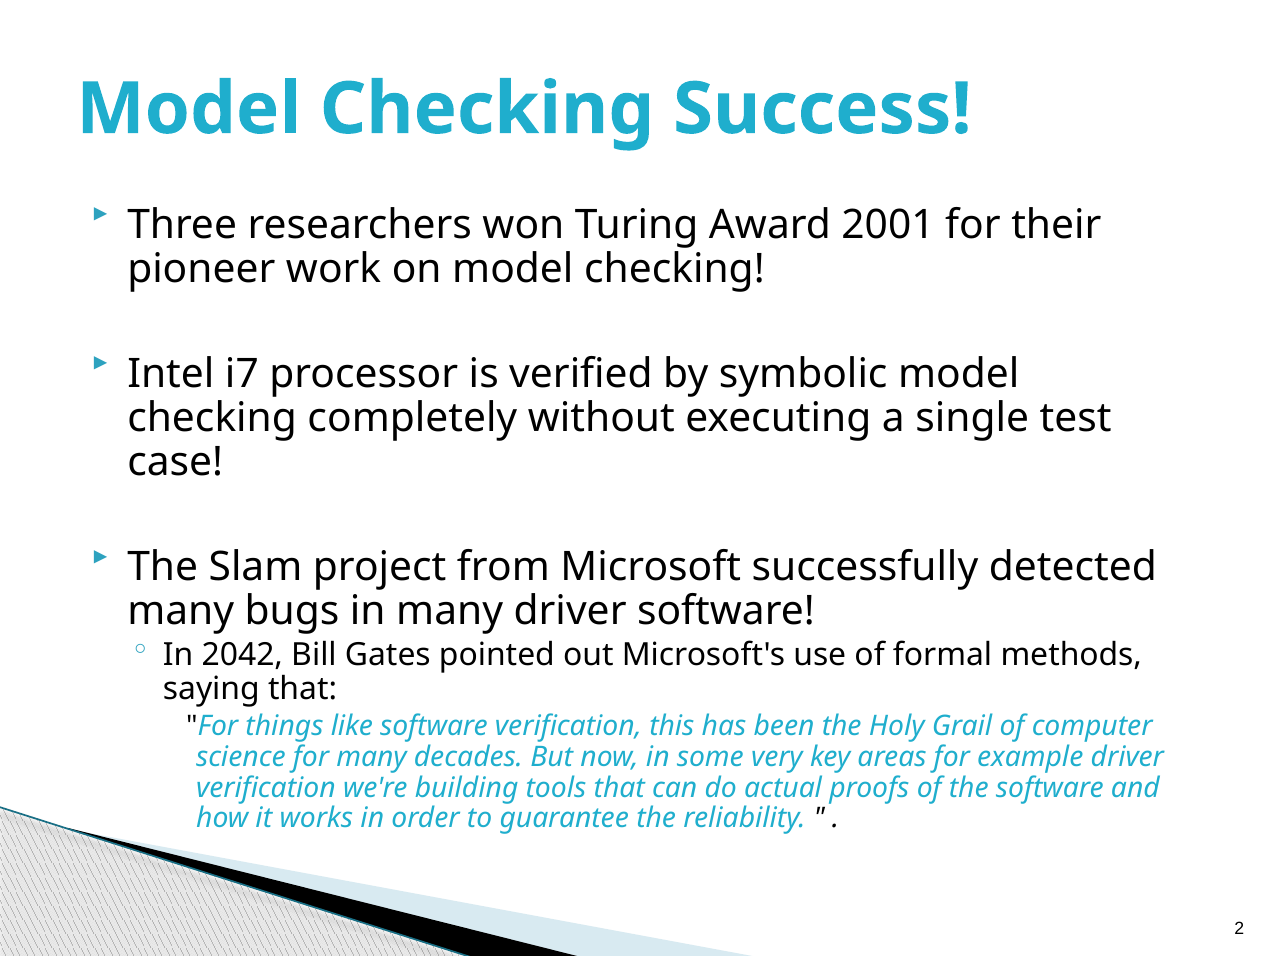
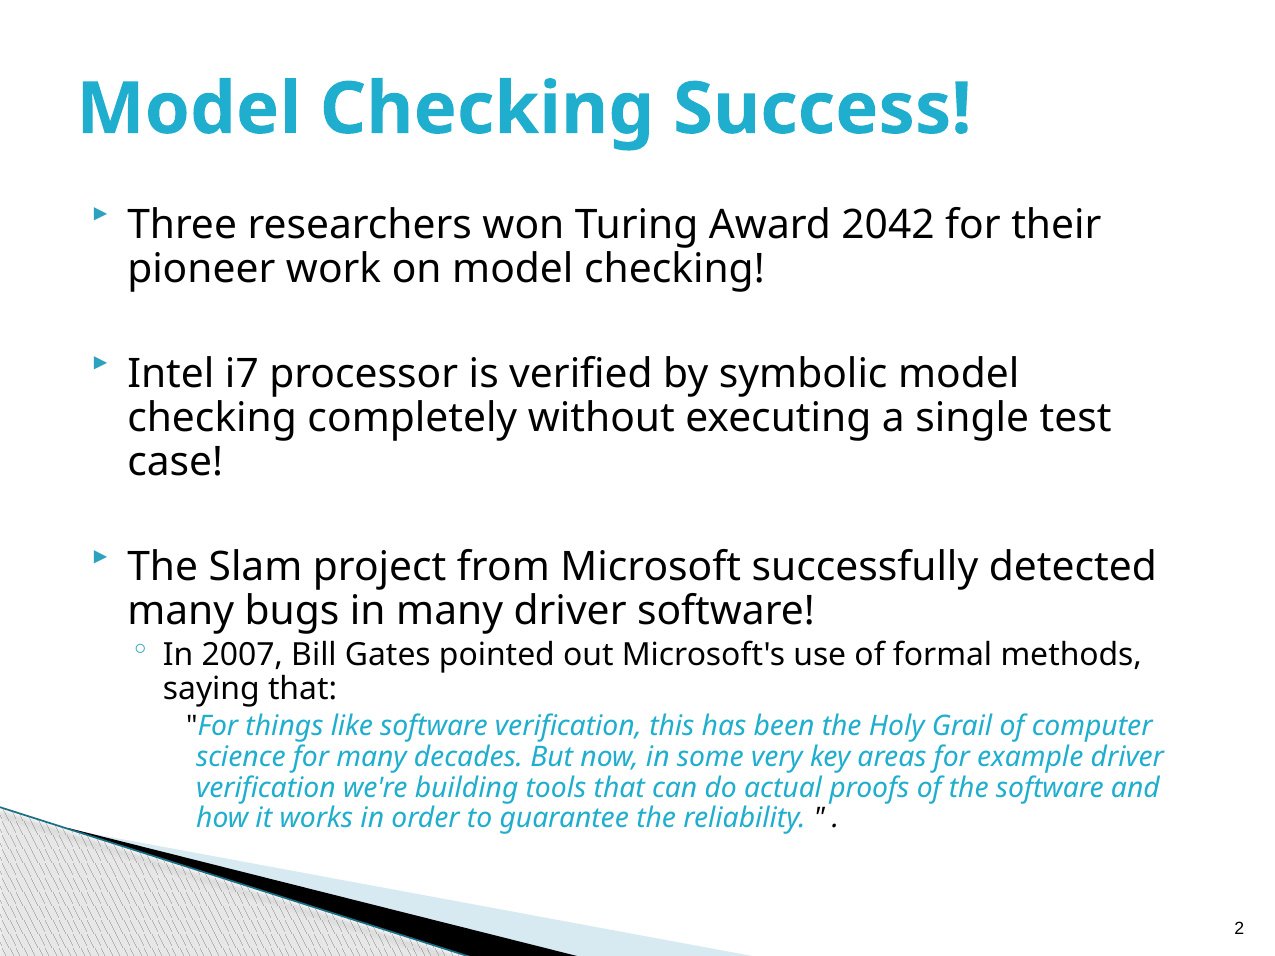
2001: 2001 -> 2042 (888, 225)
2042: 2042 -> 2007 (242, 655)
